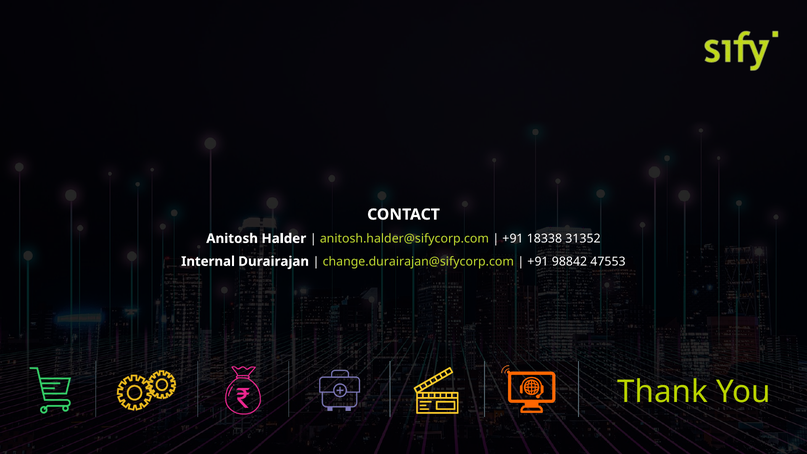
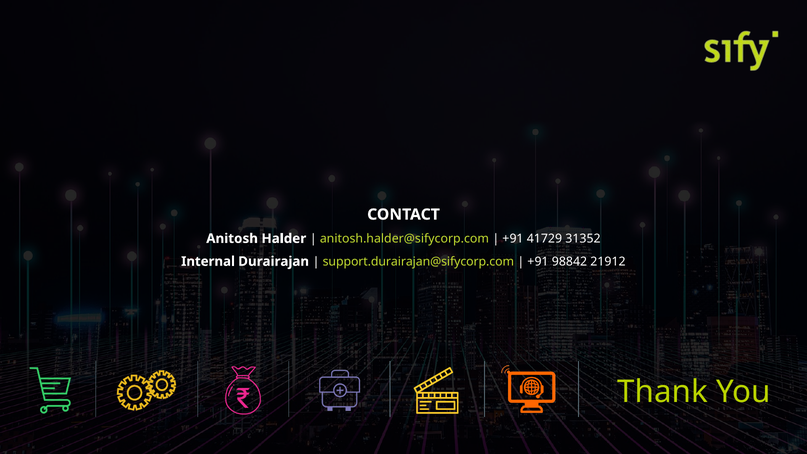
18338: 18338 -> 41729 (544, 239)
change.durairajan@sifycorp.com: change.durairajan@sifycorp.com -> support.durairajan@sifycorp.com (418, 262)
47553: 47553 -> 21912 (608, 262)
